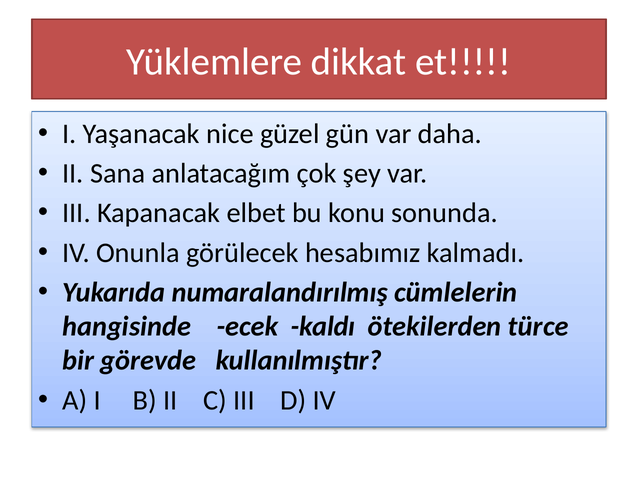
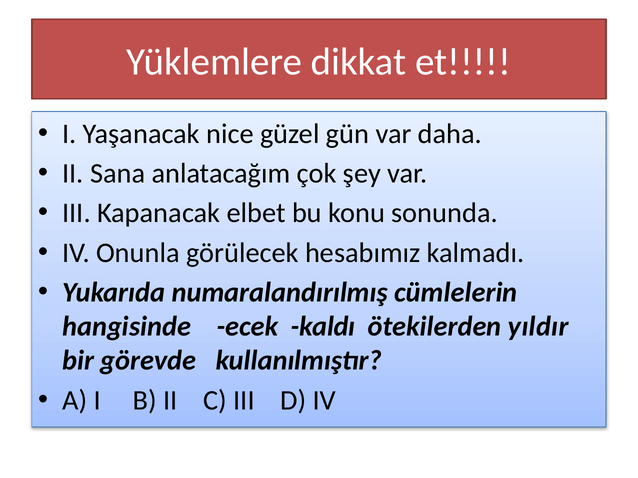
türce: türce -> yıldır (538, 327)
